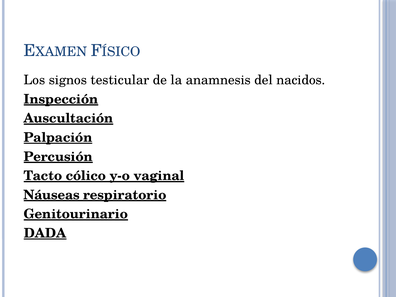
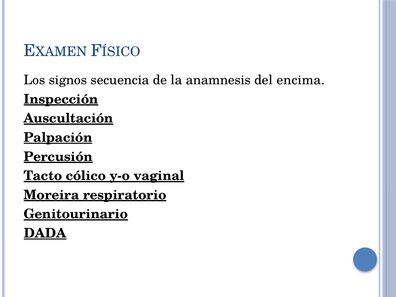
testicular: testicular -> secuencia (120, 80)
nacidos: nacidos -> encima (301, 80)
Náuseas: Náuseas -> Moreira (51, 195)
